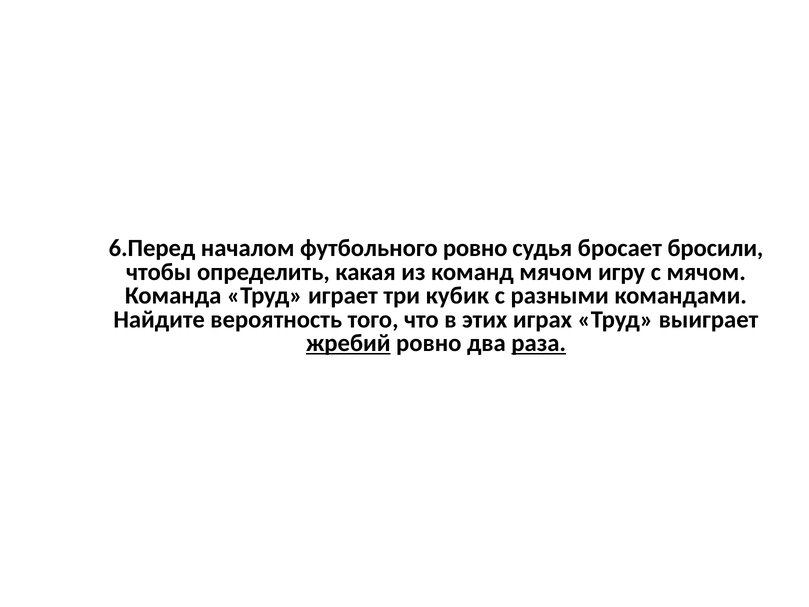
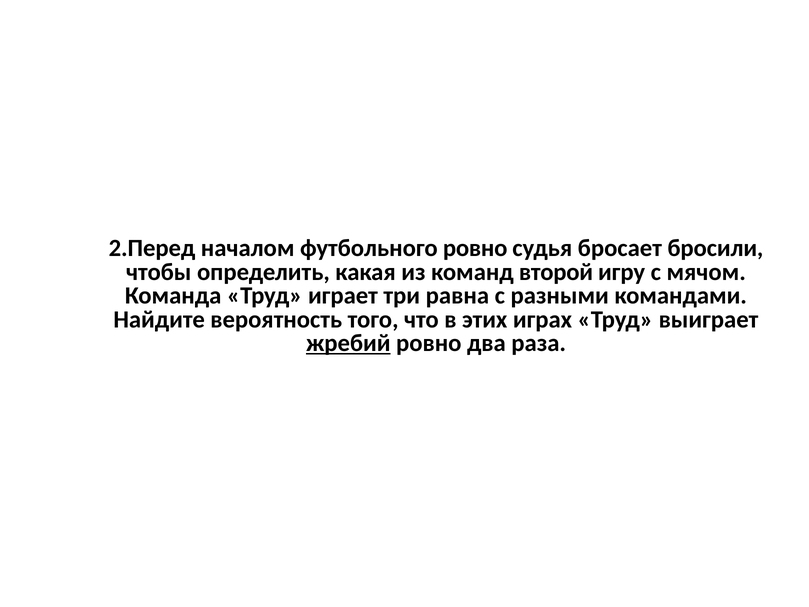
6.Перед: 6.Перед -> 2.Перед (152, 248)
команд мячом: мячом -> второй (556, 272)
кубик: кубик -> равна (457, 296)
раза underline: present -> none (539, 343)
